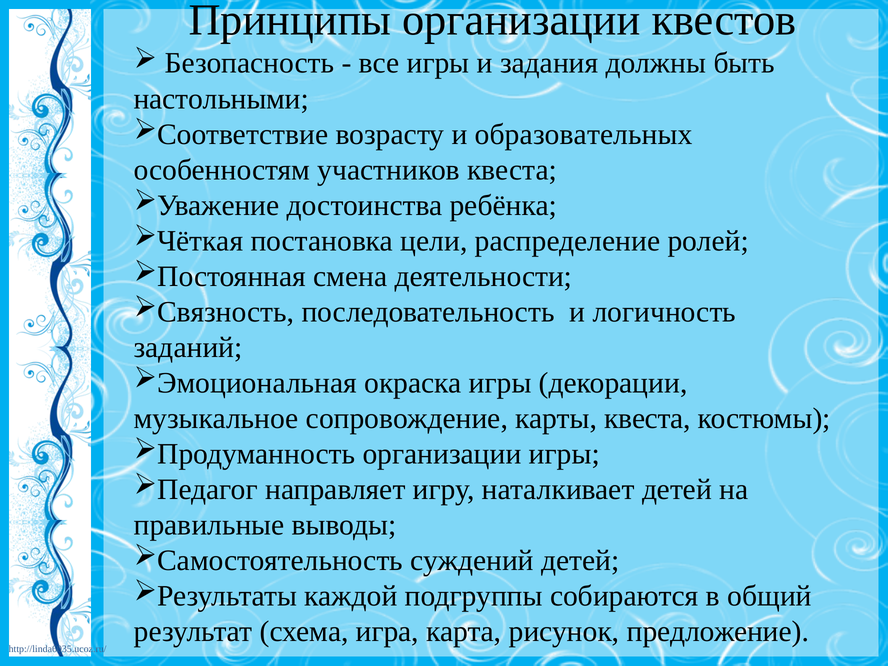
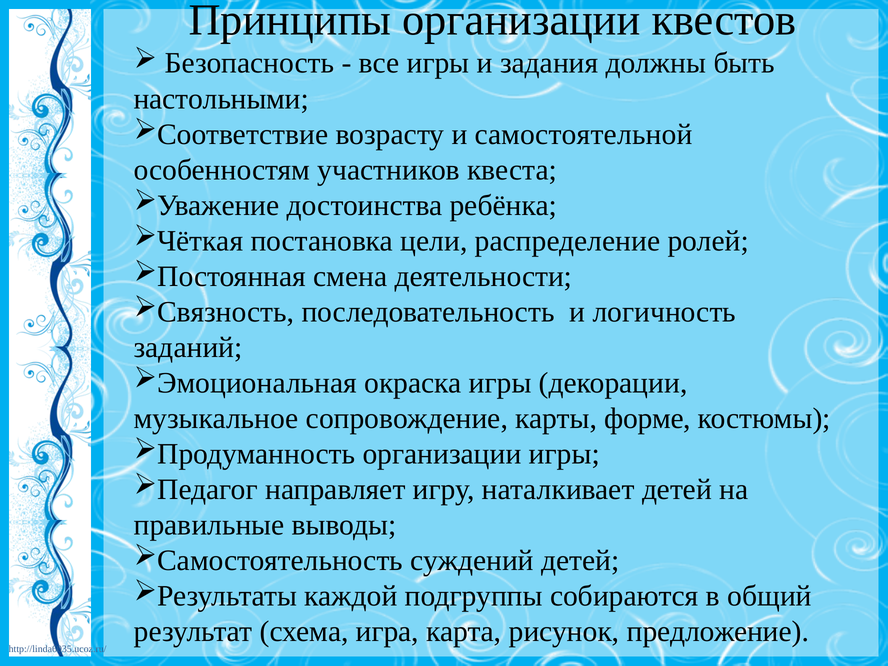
образовательных: образовательных -> самостоятельной (584, 134)
карты квеста: квеста -> форме (648, 418)
